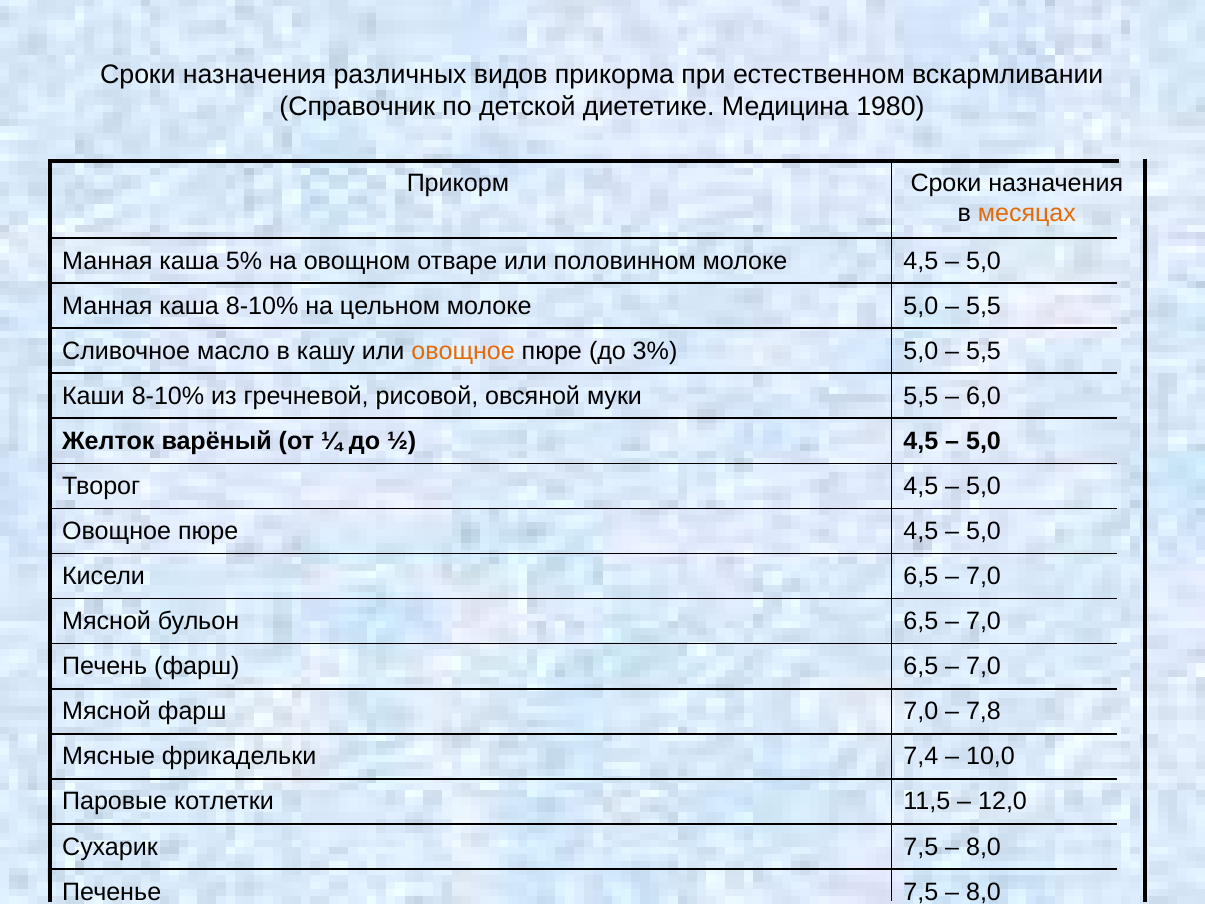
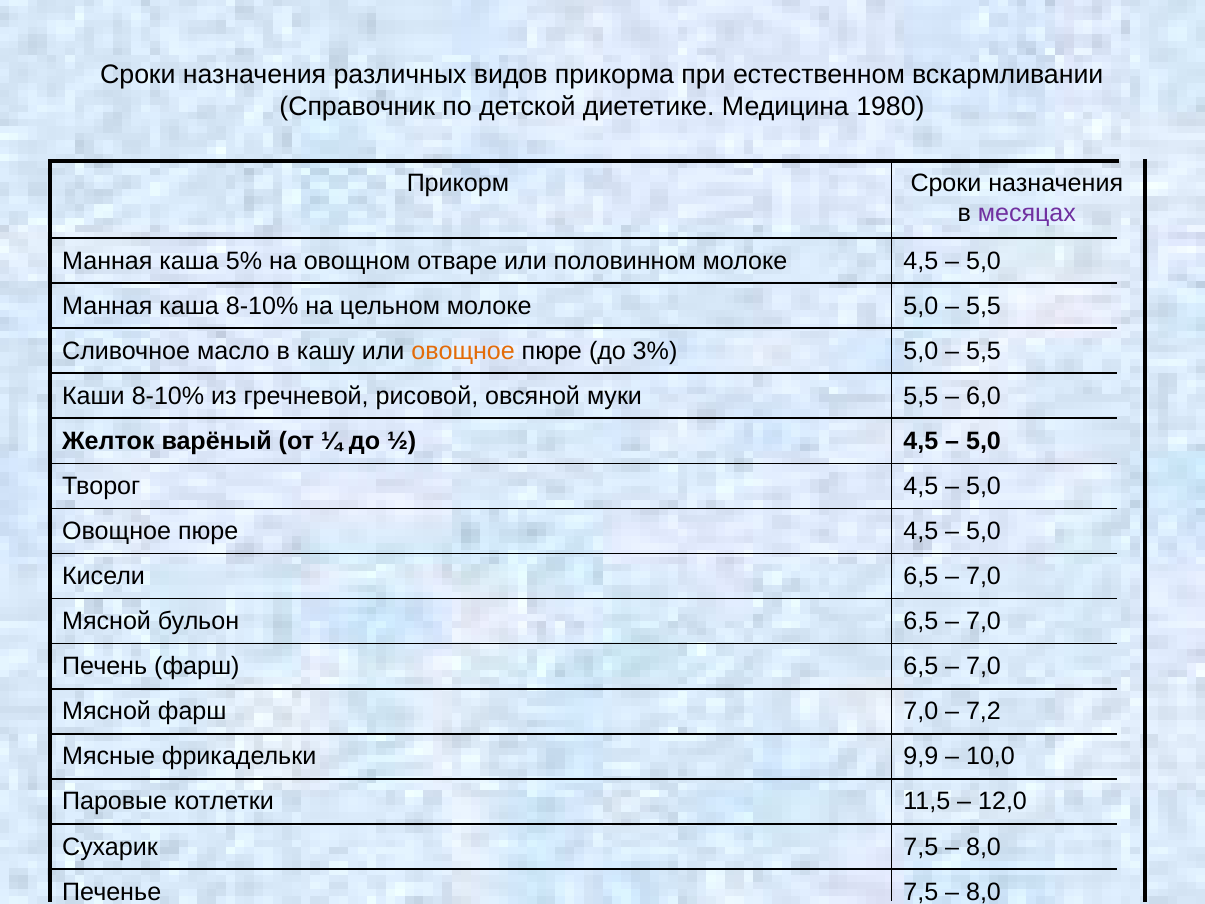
месяцах colour: orange -> purple (1027, 214)
7,8: 7,8 -> 7,2 (983, 711)
7,4: 7,4 -> 9,9 (921, 756)
